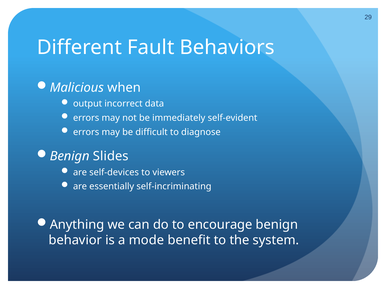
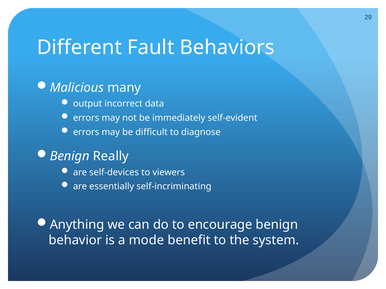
when: when -> many (124, 88)
Slides: Slides -> Really (111, 156)
